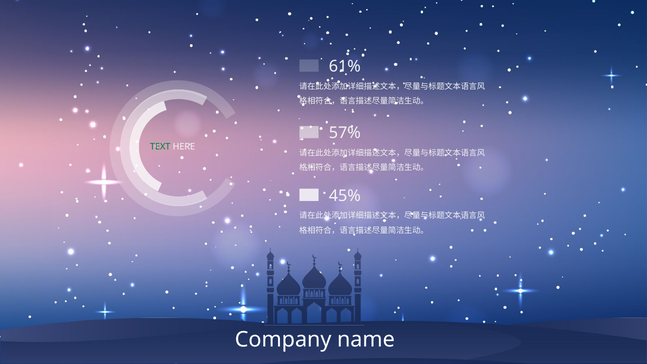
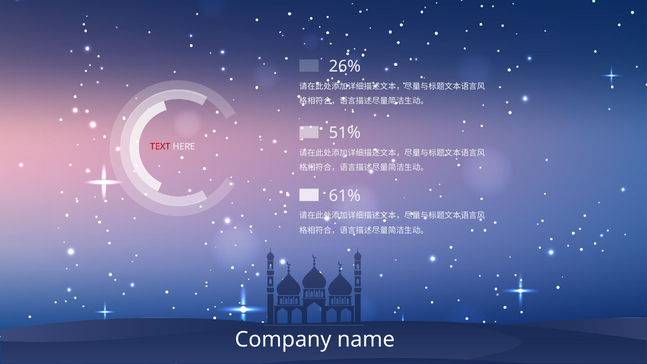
61%: 61% -> 26% (345, 67)
57%: 57% -> 51% (345, 133)
TEXT colour: green -> red (160, 147)
45%: 45% -> 61% (345, 196)
